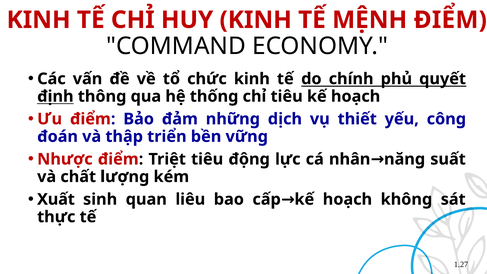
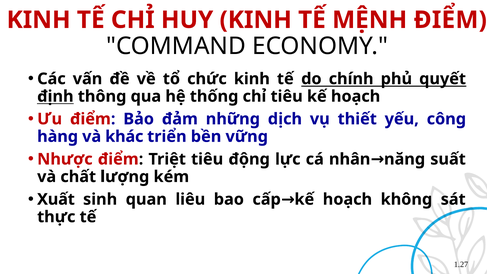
đoán: đoán -> hàng (58, 137)
thập: thập -> khác (124, 137)
